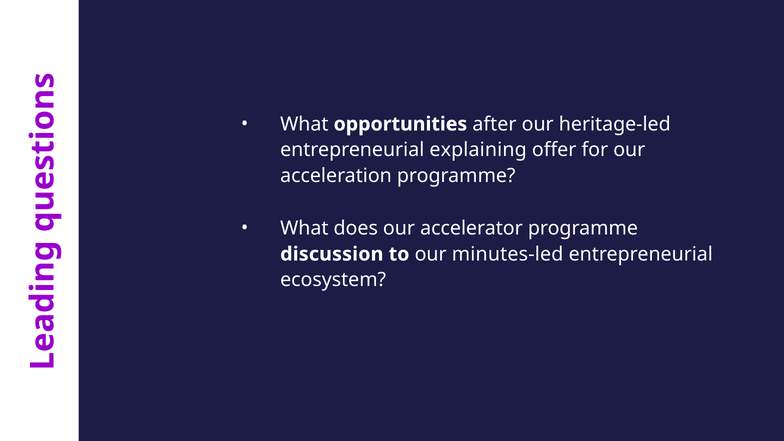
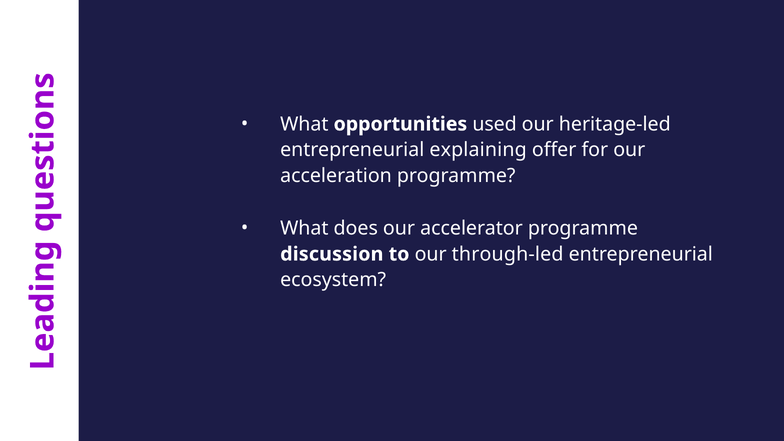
after: after -> used (495, 124)
minutes-led: minutes-led -> through-led (508, 254)
